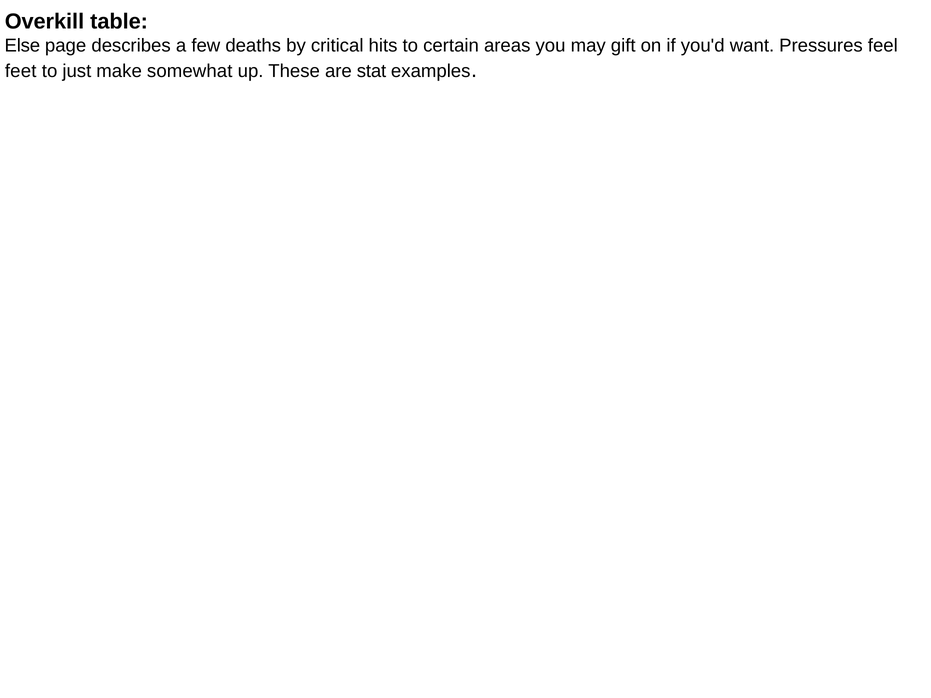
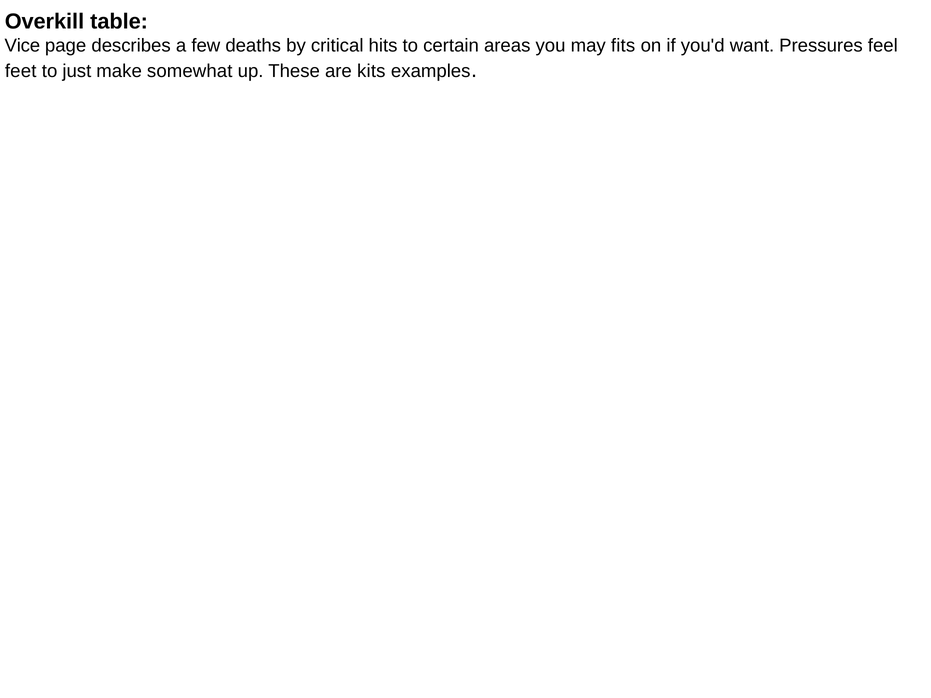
Else: Else -> Vice (22, 46)
gift: gift -> fits (623, 46)
stat: stat -> kits (371, 71)
